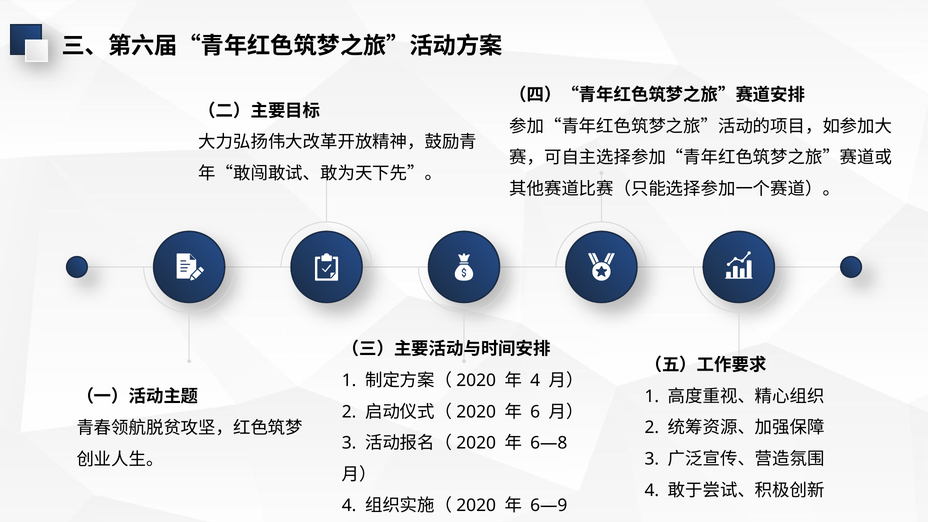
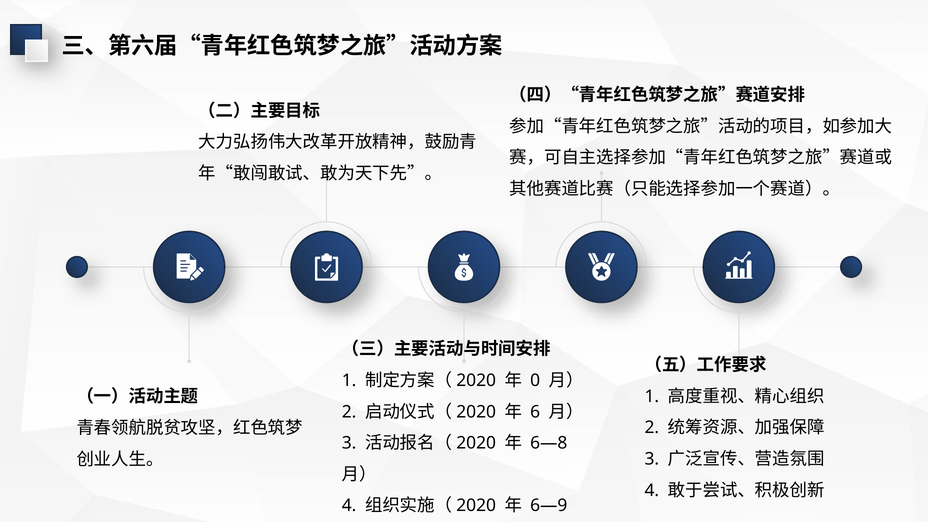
4: 4 -> 0 (535, 380)
